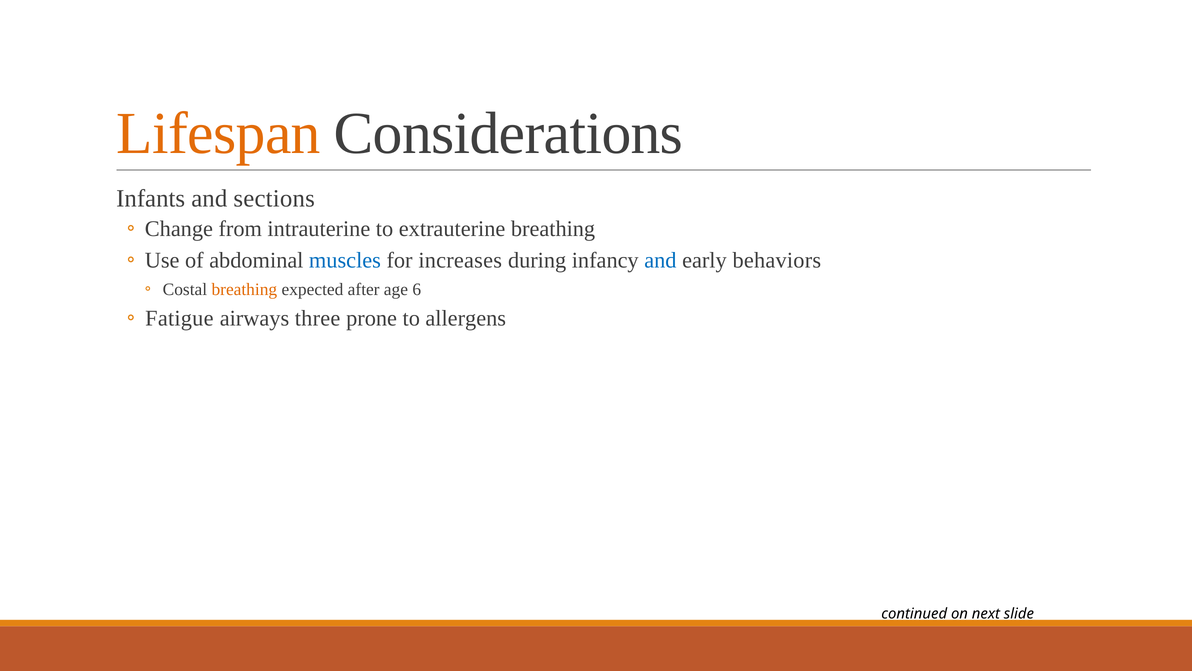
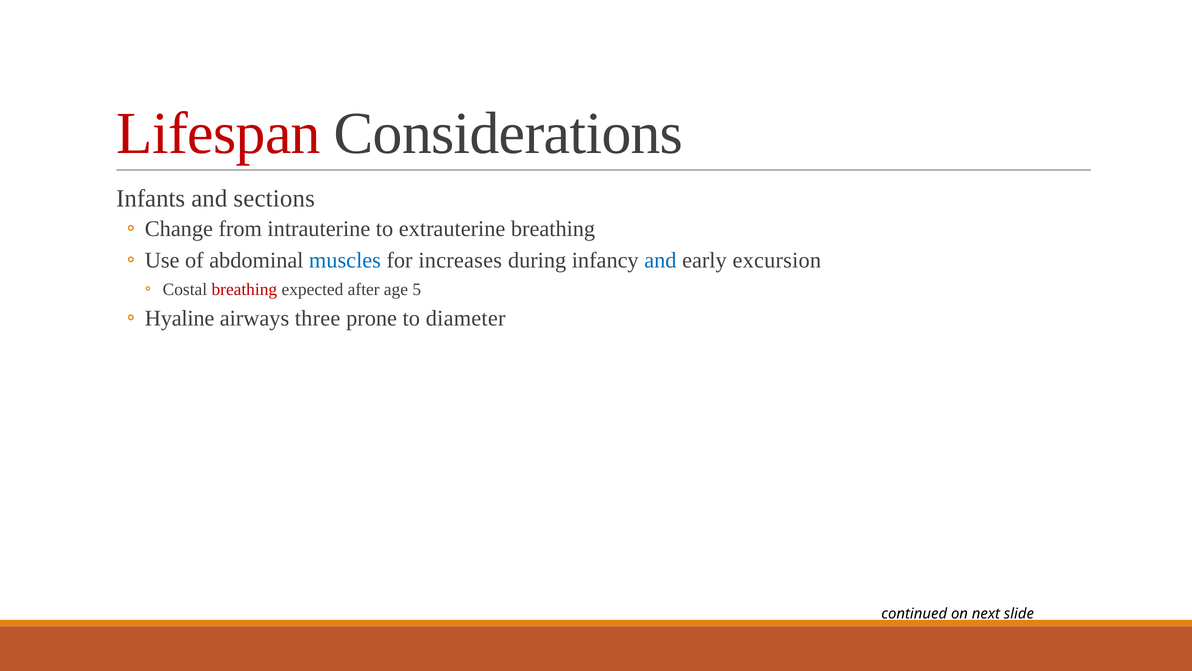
Lifespan colour: orange -> red (218, 134)
behaviors: behaviors -> excursion (777, 260)
breathing colour: orange -> red (244, 289)
6: 6 -> 5 (417, 289)
Fatigue: Fatigue -> Hyaline (180, 318)
allergens: allergens -> diameter (466, 318)
